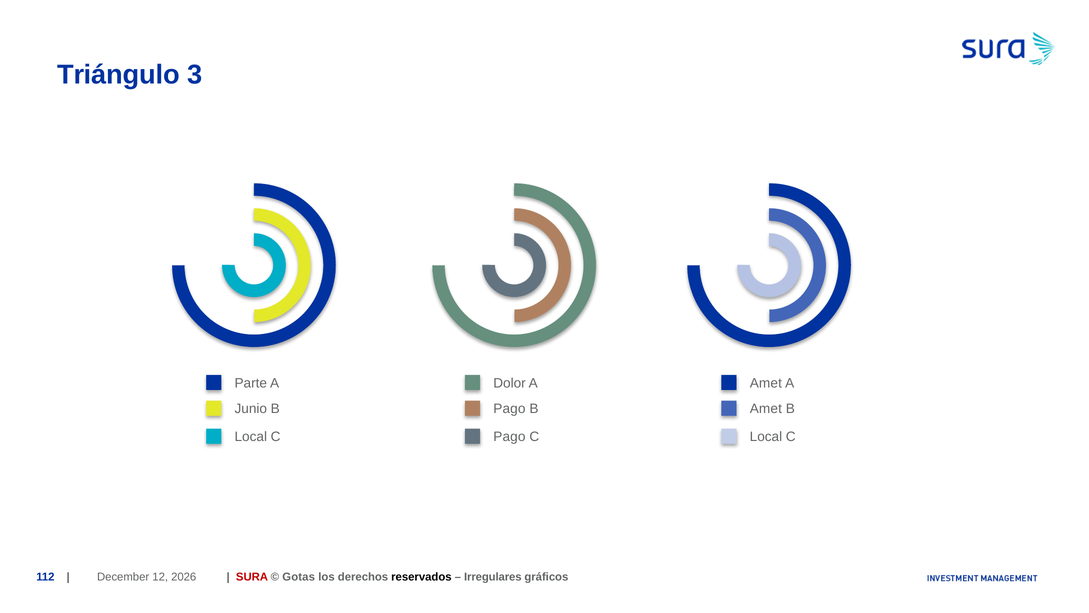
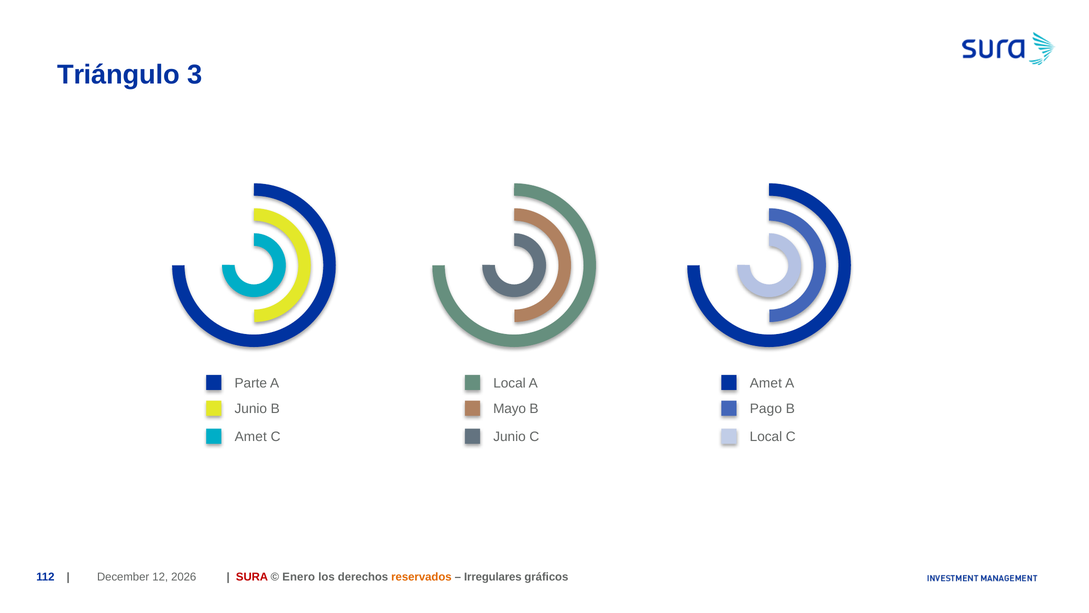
Dolor: Dolor -> Local (509, 383)
Pago: Pago -> Mayo (510, 409)
Amet: Amet -> Pago (766, 409)
Local: Local -> Amet (251, 437)
Pago: Pago -> Junio (509, 437)
Gotas: Gotas -> Enero (299, 577)
reservados colour: black -> orange (421, 577)
